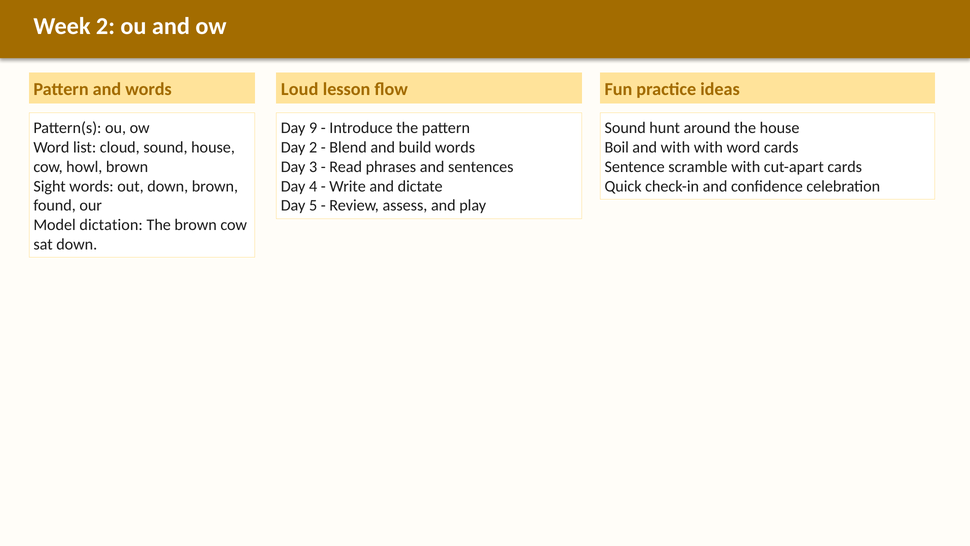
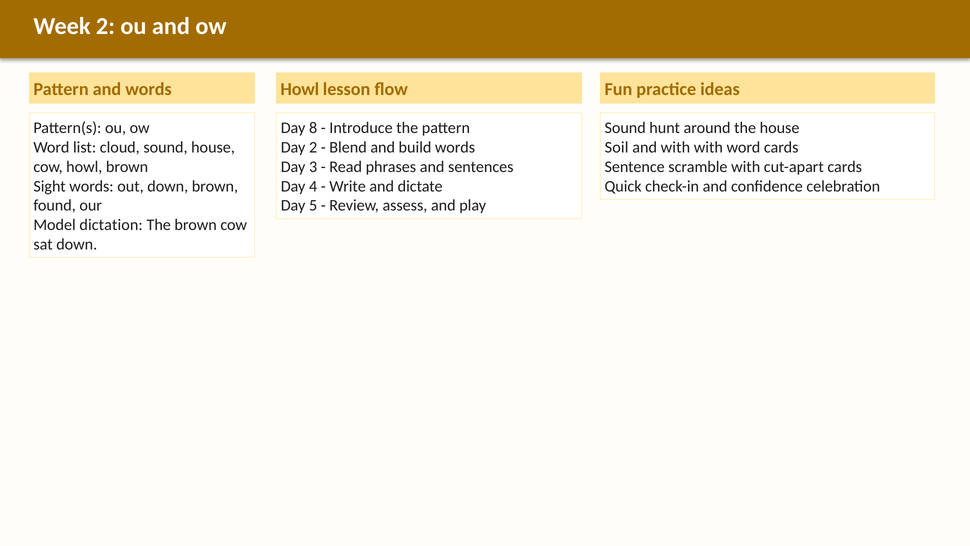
Loud: Loud -> Howl (300, 89)
9: 9 -> 8 (313, 128)
Boil: Boil -> Soil (617, 147)
